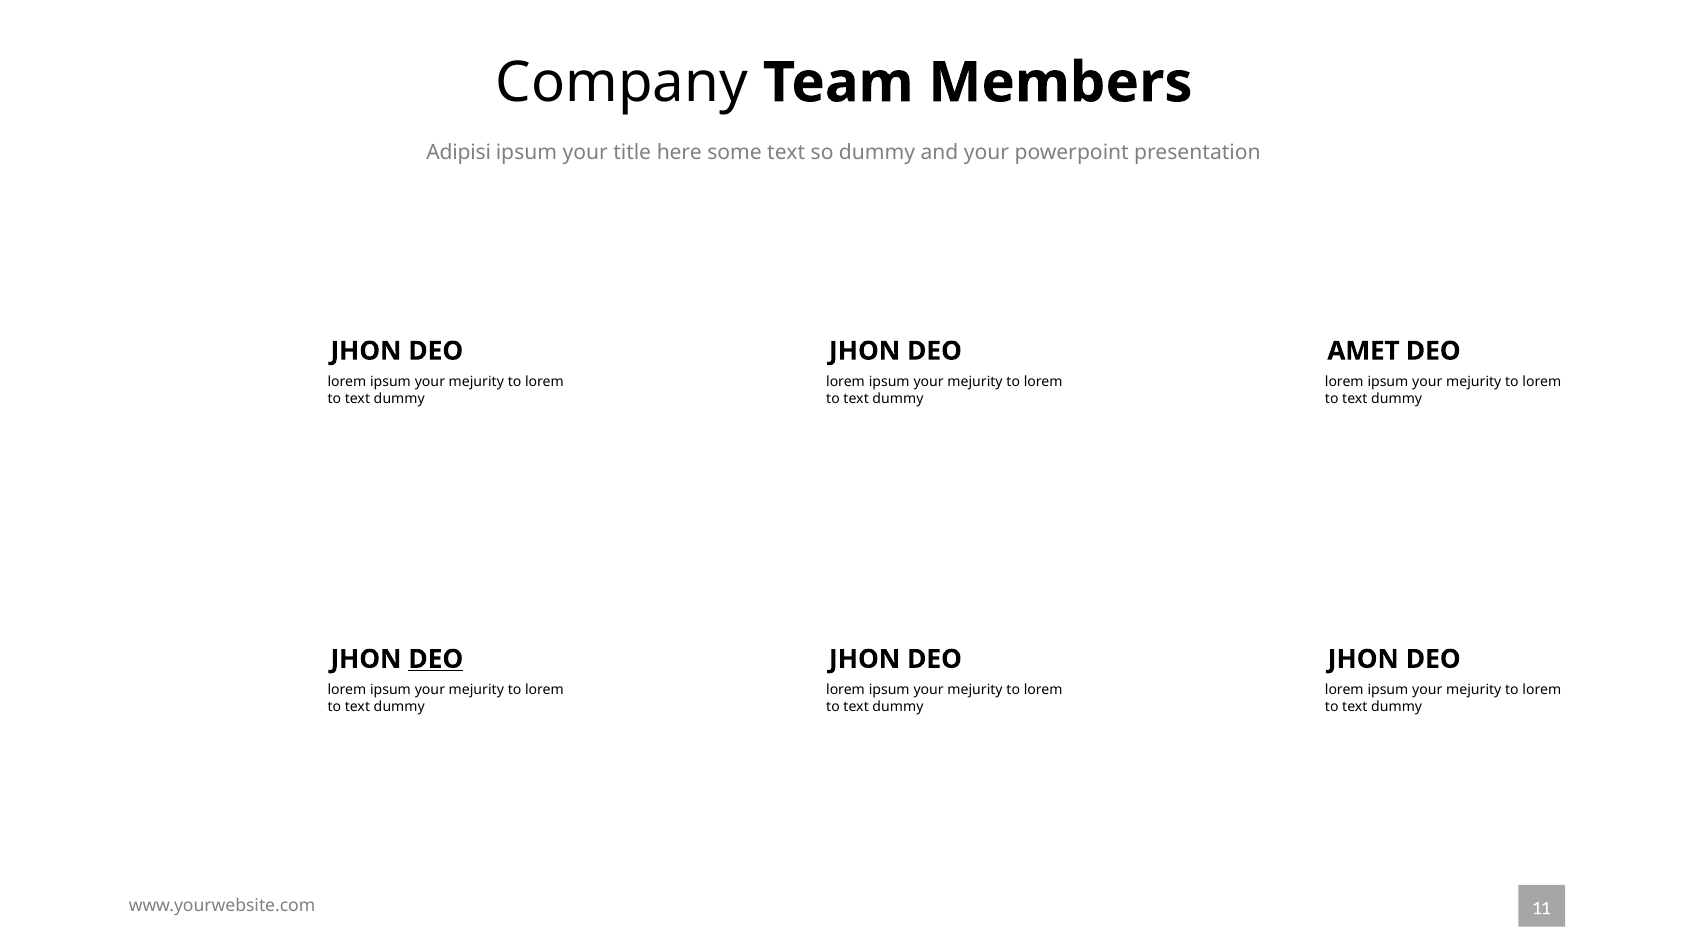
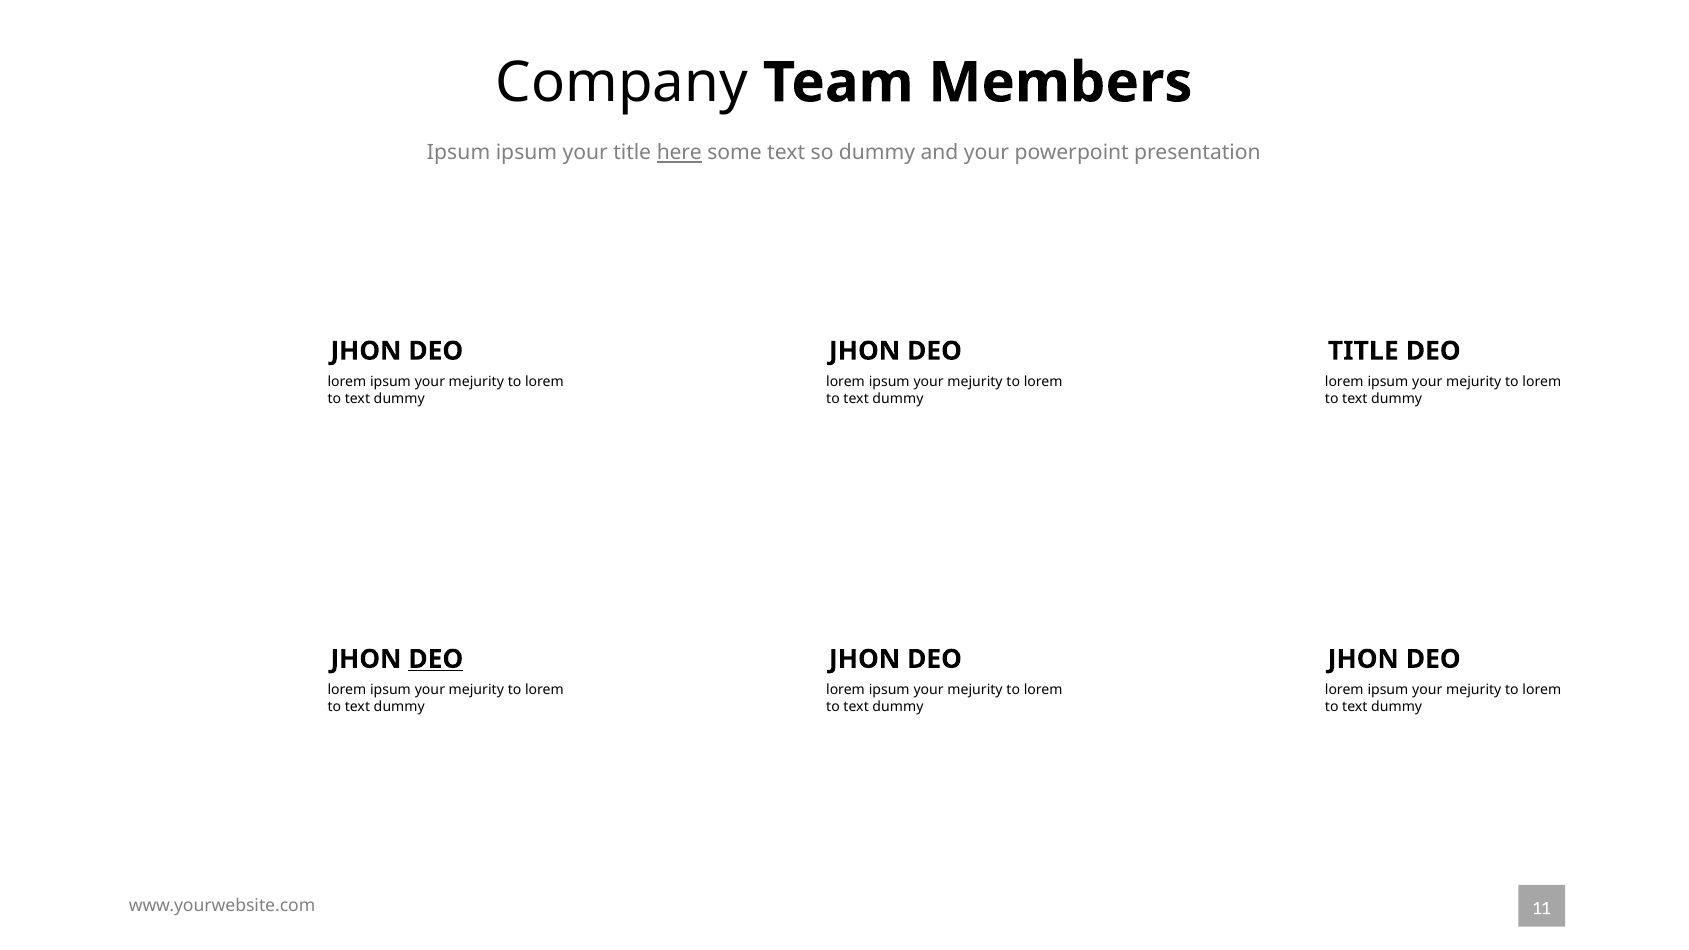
Adipisi: Adipisi -> Ipsum (459, 153)
here underline: none -> present (679, 153)
AMET: AMET -> TITLE (1363, 351)
